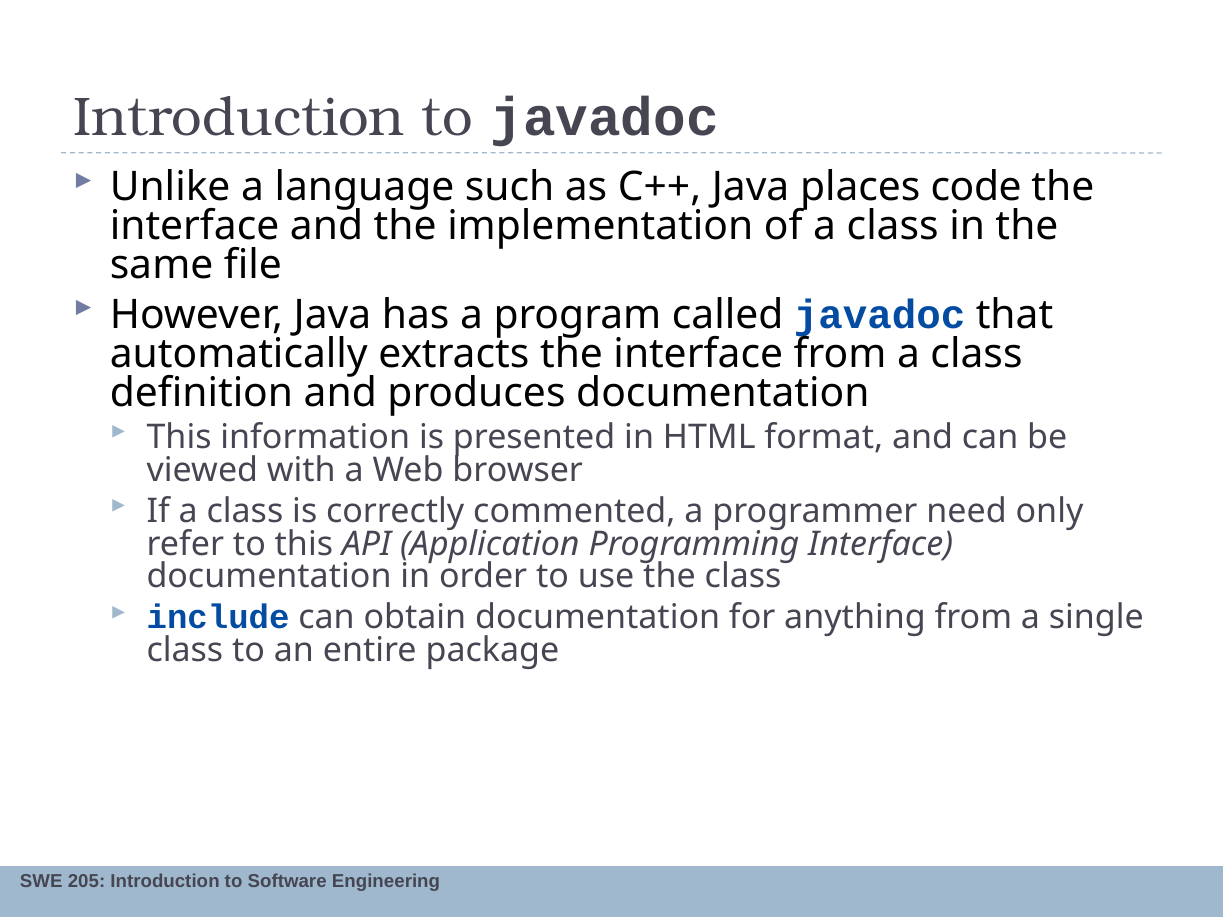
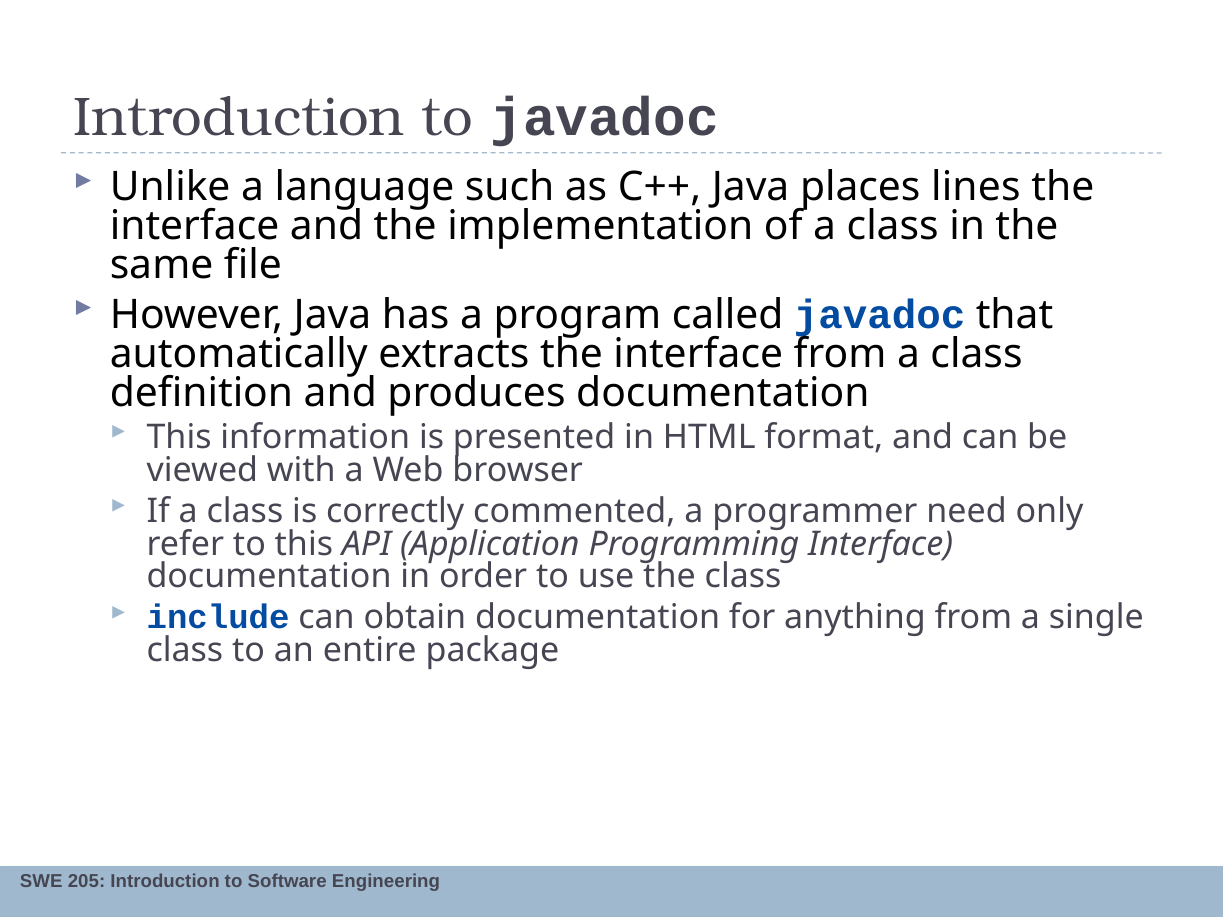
code: code -> lines (976, 187)
